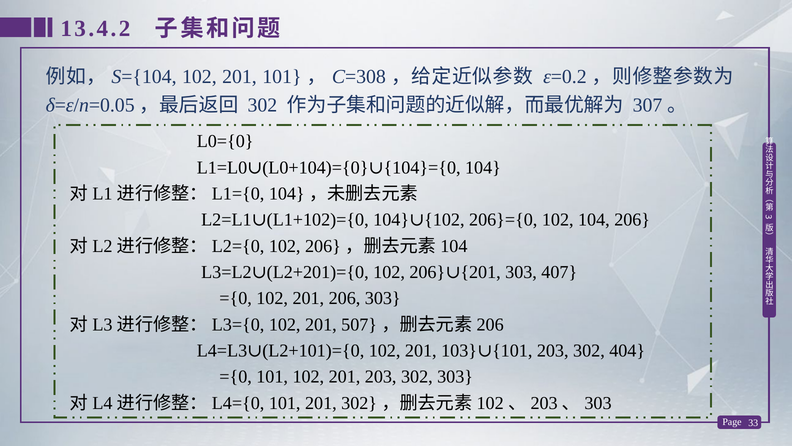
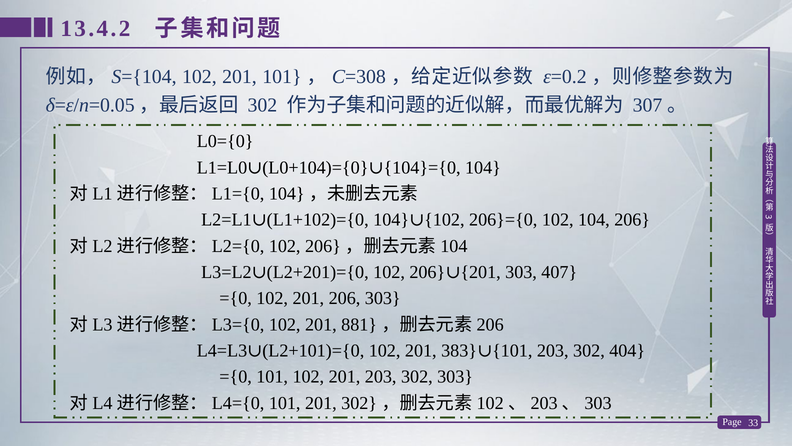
507: 507 -> 881 (359, 324)
103: 103 -> 383 (459, 350)
